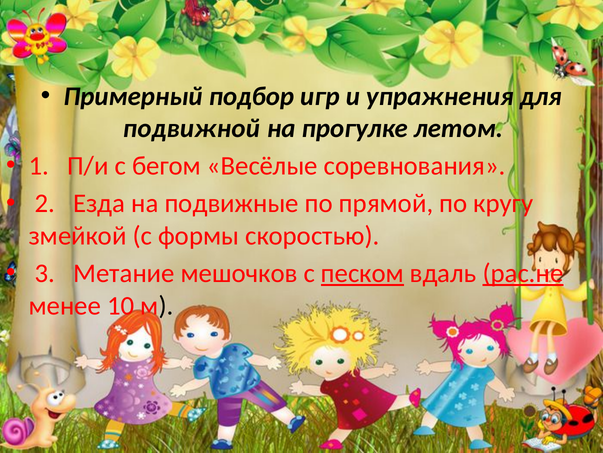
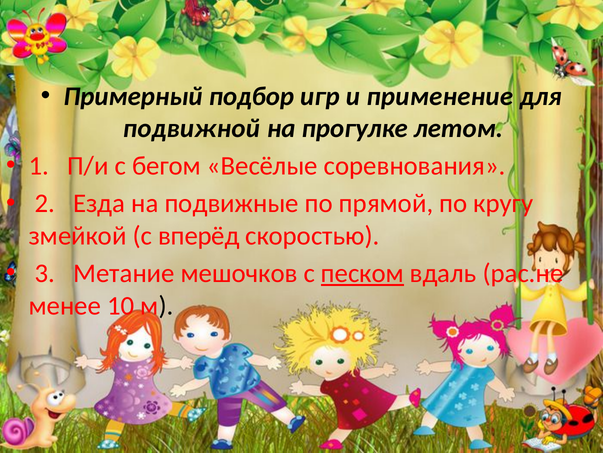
упражнения: упражнения -> применение (440, 96)
формы: формы -> вперёд (199, 235)
рас.не underline: present -> none (523, 273)
